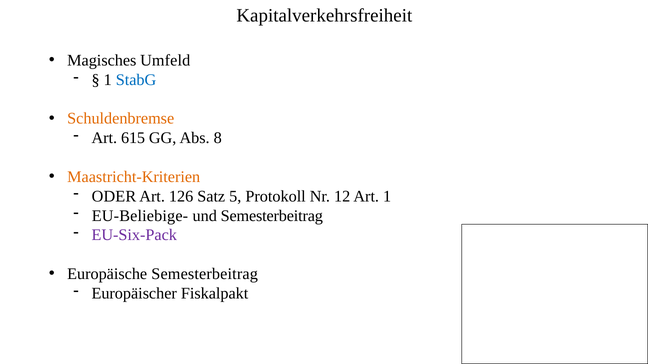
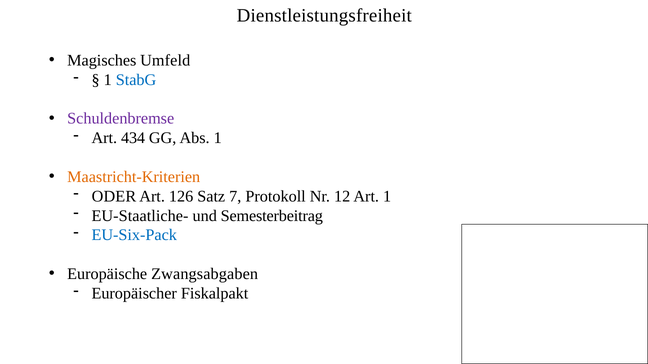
Kapitalverkehrsfreiheit: Kapitalverkehrsfreiheit -> Dienstleistungsfreiheit (324, 16)
Schuldenbremse colour: orange -> purple (121, 119)
615: 615 -> 434 (133, 138)
Abs 8: 8 -> 1 (218, 138)
5: 5 -> 7 (235, 197)
EU-Beliebige-: EU-Beliebige- -> EU-Staatliche- (140, 216)
EU-Six-Pack colour: purple -> blue (134, 235)
Europäische Semesterbeitrag: Semesterbeitrag -> Zwangsabgaben (205, 274)
